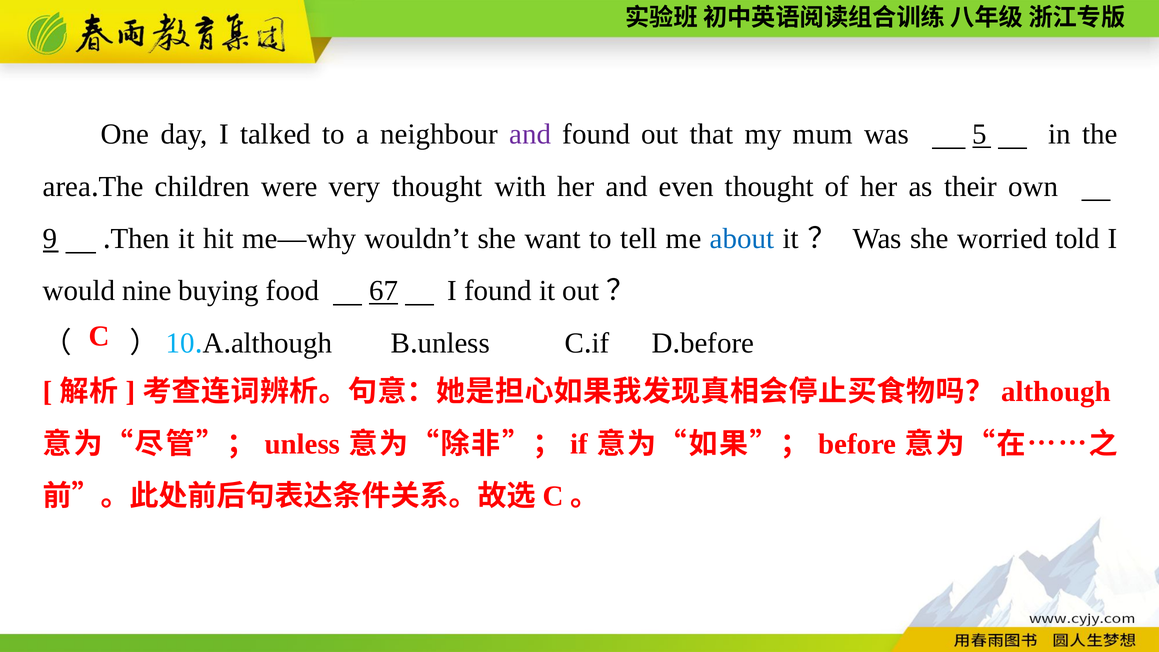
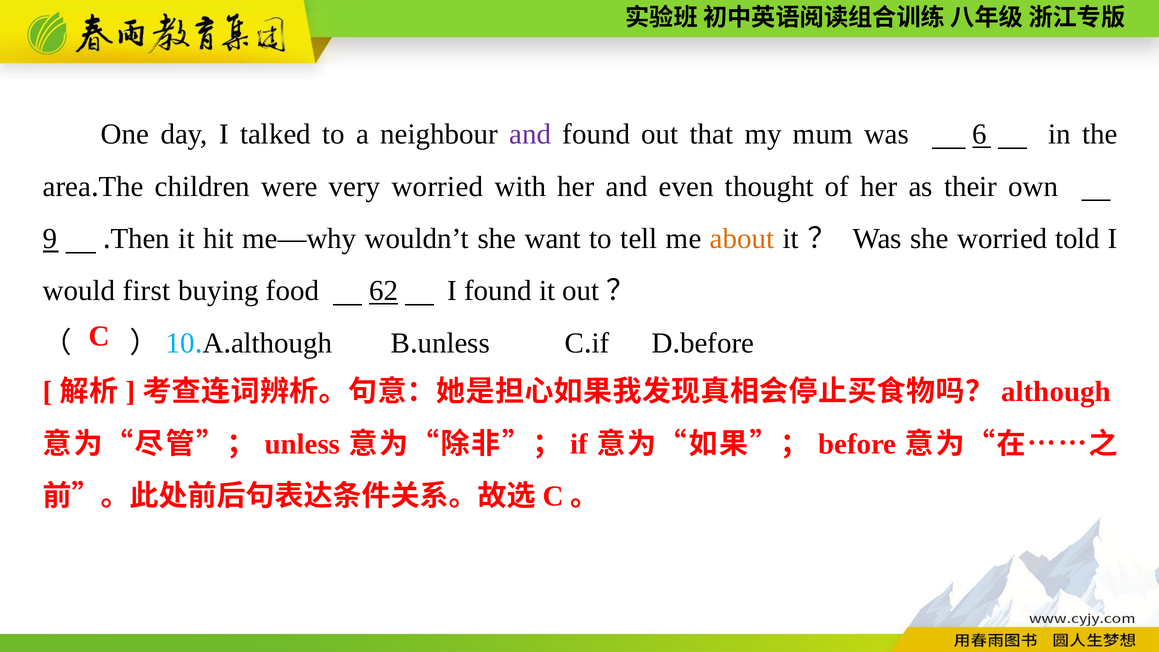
5: 5 -> 6 (980, 134)
very thought: thought -> worried (437, 187)
about colour: blue -> orange (742, 239)
nine: nine -> first (147, 291)
67: 67 -> 62 (384, 291)
